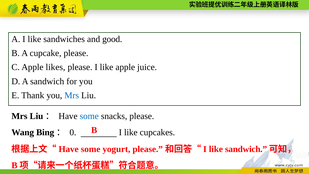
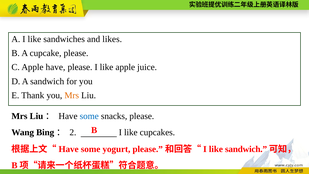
good: good -> likes (112, 39)
Apple likes: likes -> have (55, 67)
Mrs colour: blue -> orange (72, 95)
0: 0 -> 2 (73, 132)
